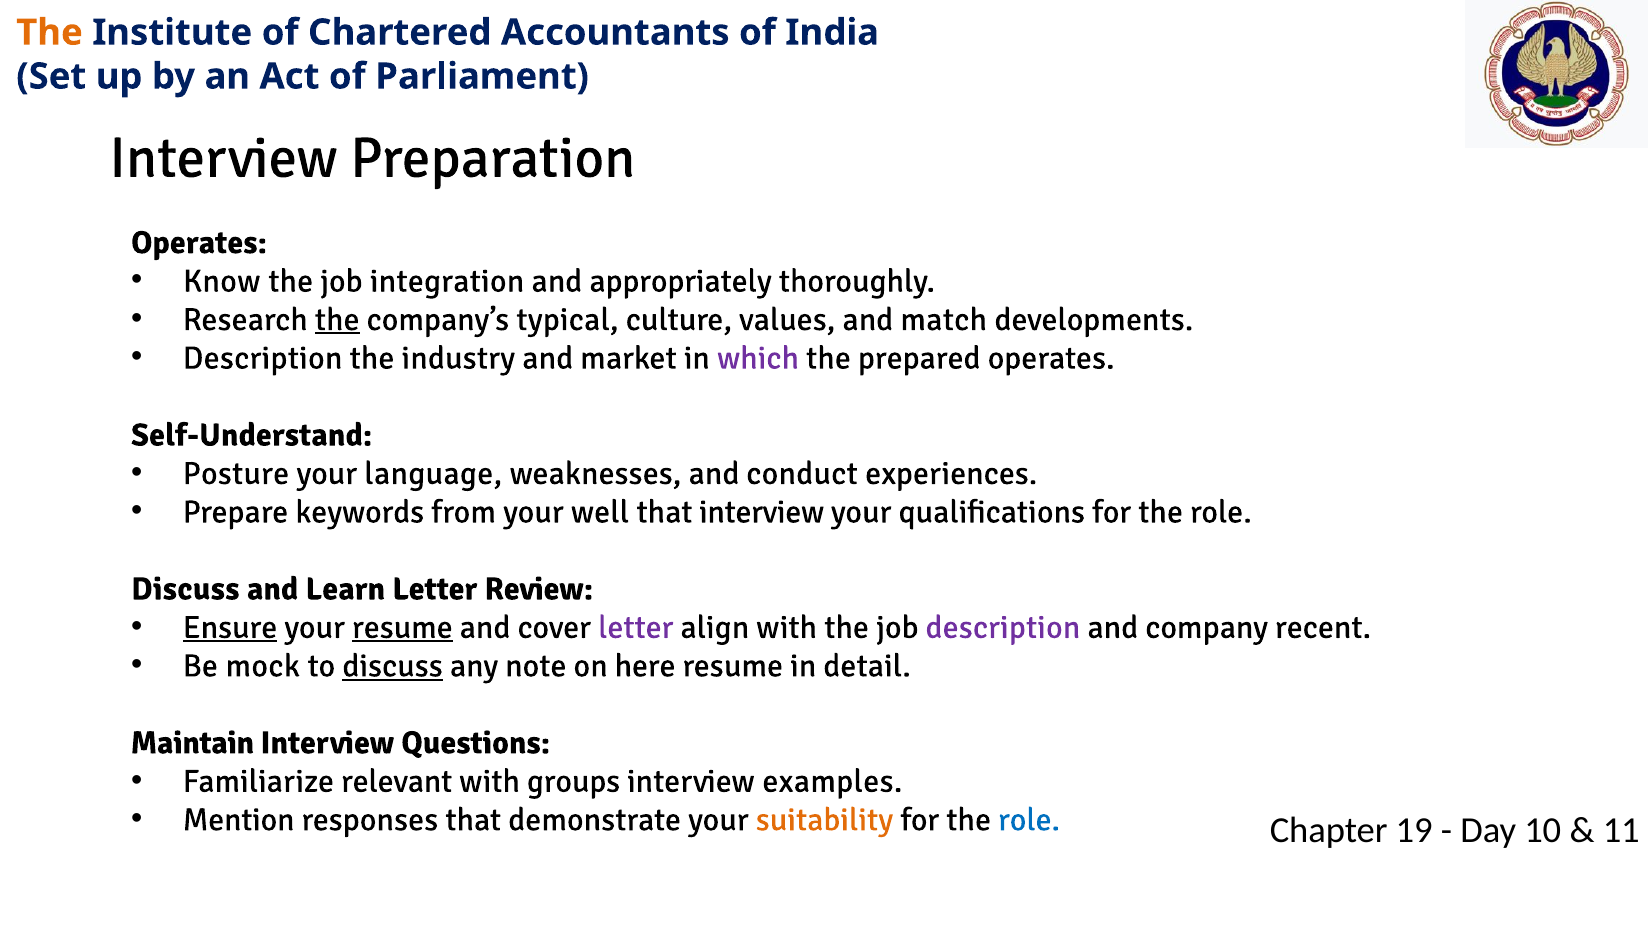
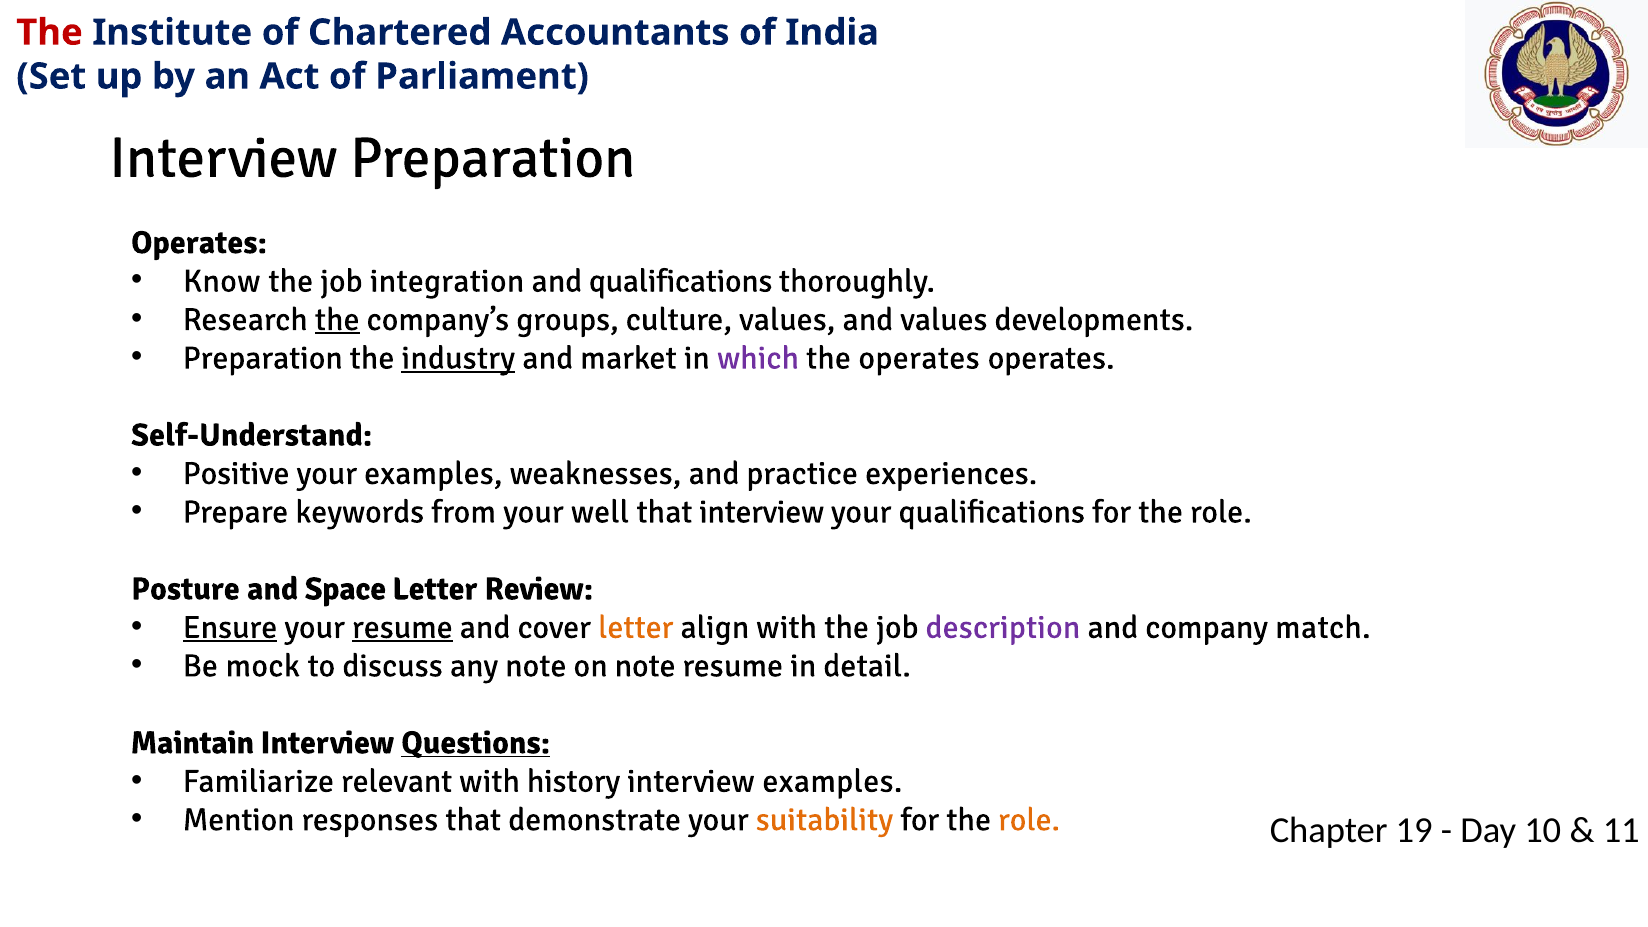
The colour: orange -> red (50, 33)
and appropriately: appropriately -> qualifications (681, 281)
typical: typical -> groups (568, 320)
and match: match -> values (944, 320)
Description: Description -> Preparation (263, 358)
industry underline: none -> present (458, 358)
the prepared: prepared -> operates (919, 358)
Posture: Posture -> Positive (236, 473)
your language: language -> examples (433, 473)
conduct: conduct -> practice (802, 473)
Discuss: Discuss -> Posture (185, 589)
Learn: Learn -> Space (345, 589)
letter colour: purple -> orange (636, 627)
recent: recent -> match (1323, 627)
discuss underline: present -> none (393, 666)
on here: here -> note (645, 666)
Questions underline: none -> present (476, 743)
groups: groups -> history (574, 781)
role colour: blue -> orange (1029, 820)
